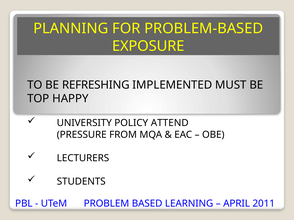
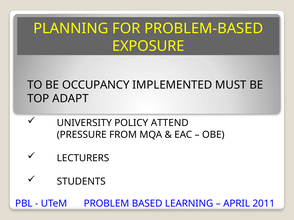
REFRESHING: REFRESHING -> OCCUPANCY (96, 85)
HAPPY: HAPPY -> ADAPT (70, 99)
